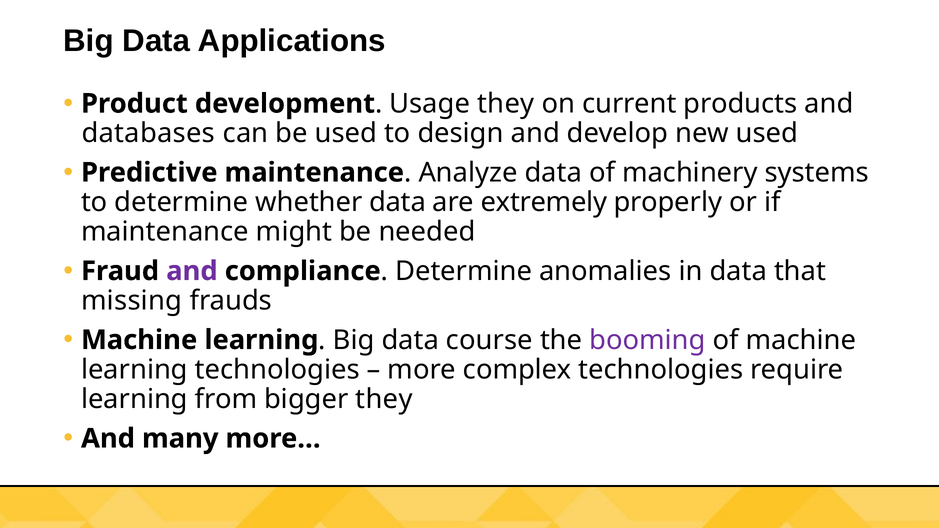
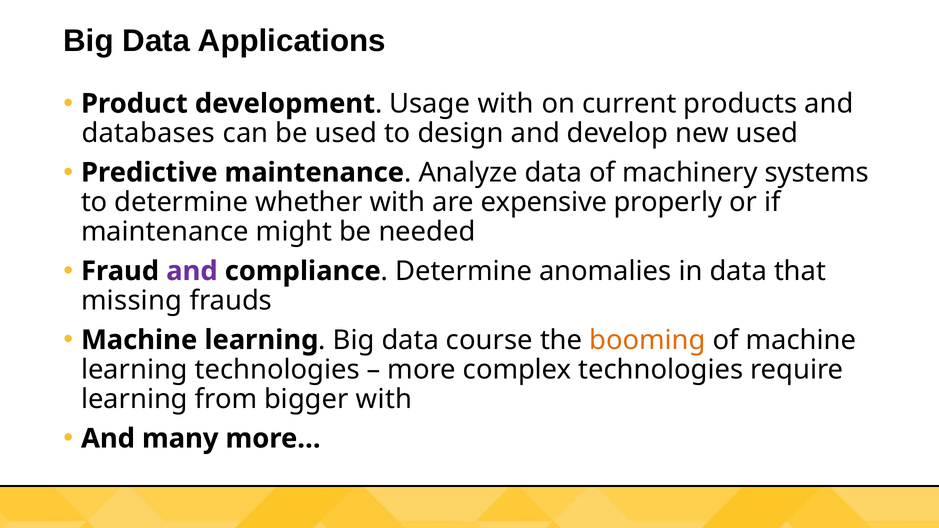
Usage they: they -> with (506, 104)
whether data: data -> with (397, 202)
extremely: extremely -> expensive (544, 202)
booming colour: purple -> orange (647, 340)
bigger they: they -> with (384, 399)
